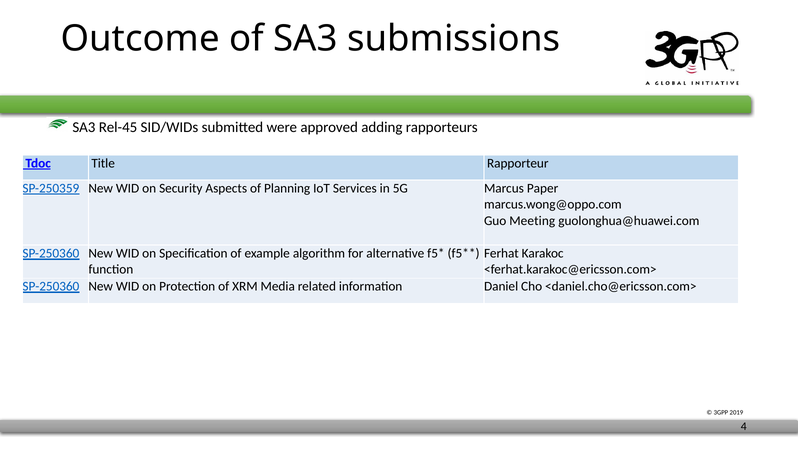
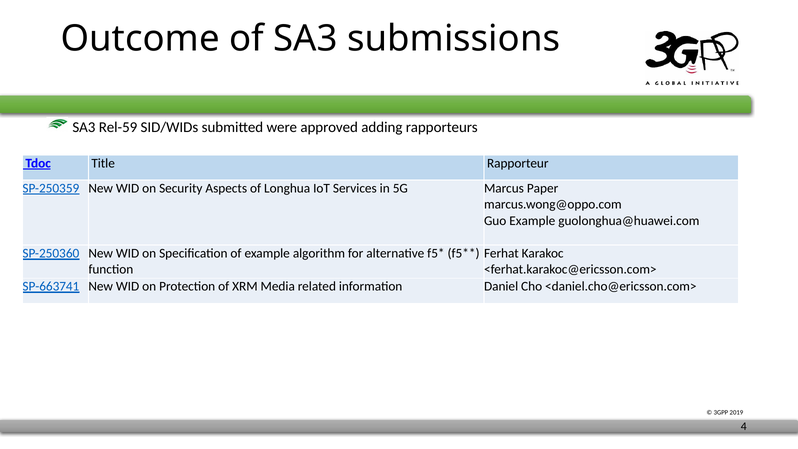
Rel-45: Rel-45 -> Rel-59 (118, 127)
Planning: Planning -> Longhua (287, 188)
Guo Meeting: Meeting -> Example (532, 221)
SP-250360: SP-250360 -> SP-663741 (51, 286)
